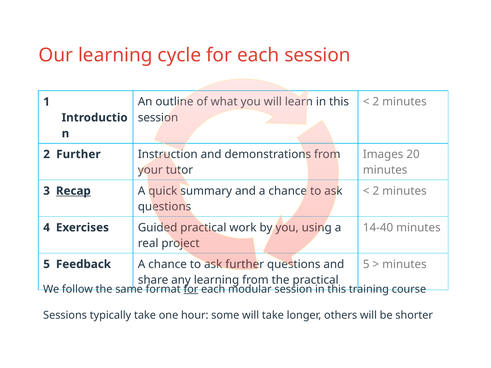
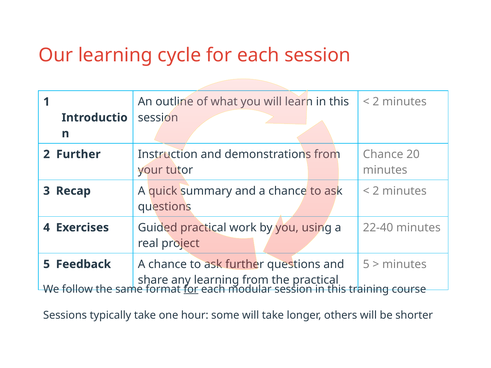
Images: Images -> Chance (383, 154)
Recap underline: present -> none (73, 191)
14-40: 14-40 -> 22-40 (378, 228)
